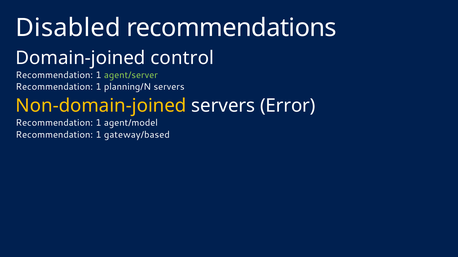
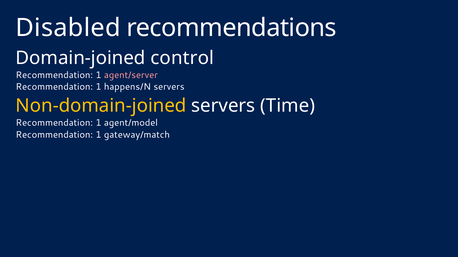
agent/server colour: light green -> pink (131, 75)
planning/N: planning/N -> happens/N (127, 87)
Error: Error -> Time (288, 106)
gateway/based: gateway/based -> gateway/match (137, 135)
